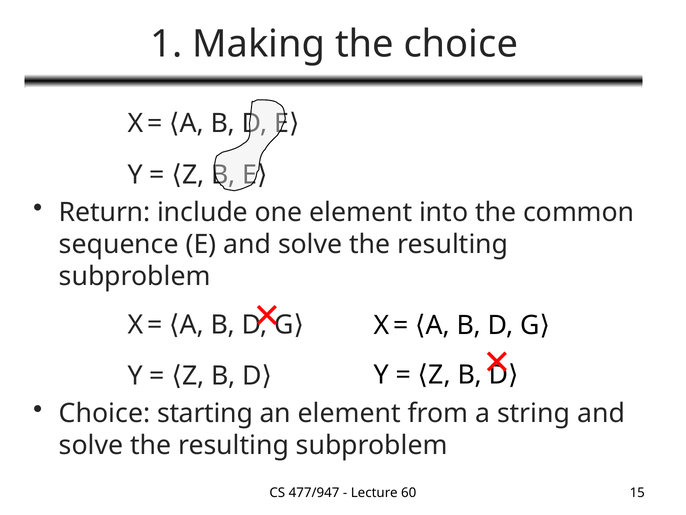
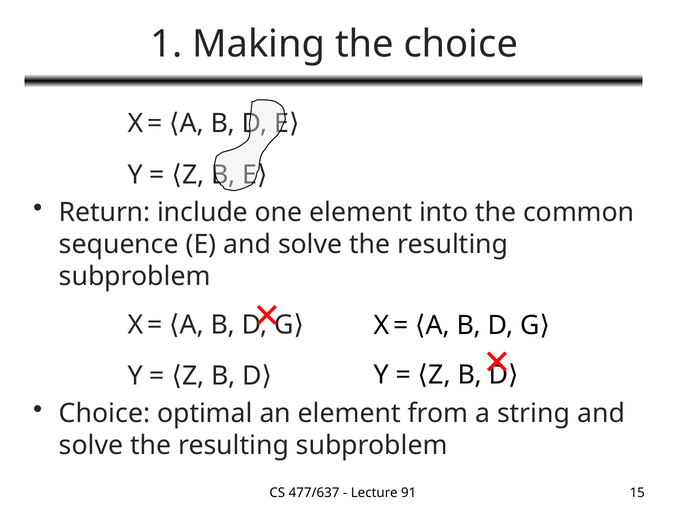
starting: starting -> optimal (205, 413)
477/947: 477/947 -> 477/637 (314, 492)
60: 60 -> 91 (409, 492)
